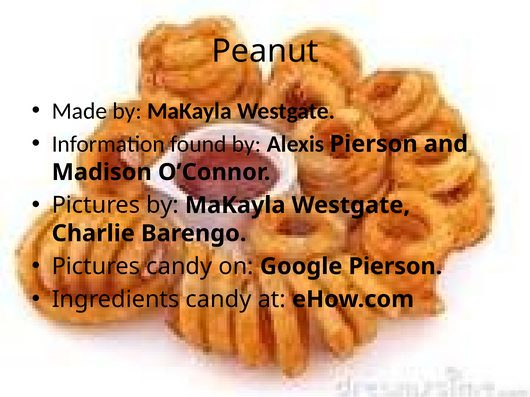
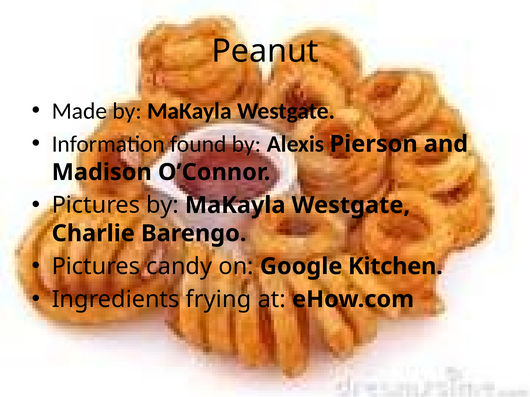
Google Pierson: Pierson -> Kitchen (395, 267)
Ingredients candy: candy -> frying (218, 300)
